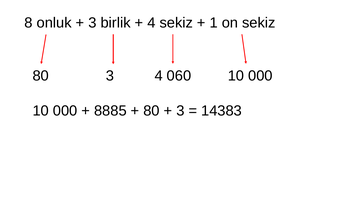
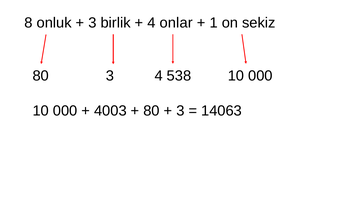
4 sekiz: sekiz -> onlar (176, 23)
060: 060 -> 538 (179, 76)
8885: 8885 -> 4003 (110, 111)
14383: 14383 -> 14063 (221, 111)
